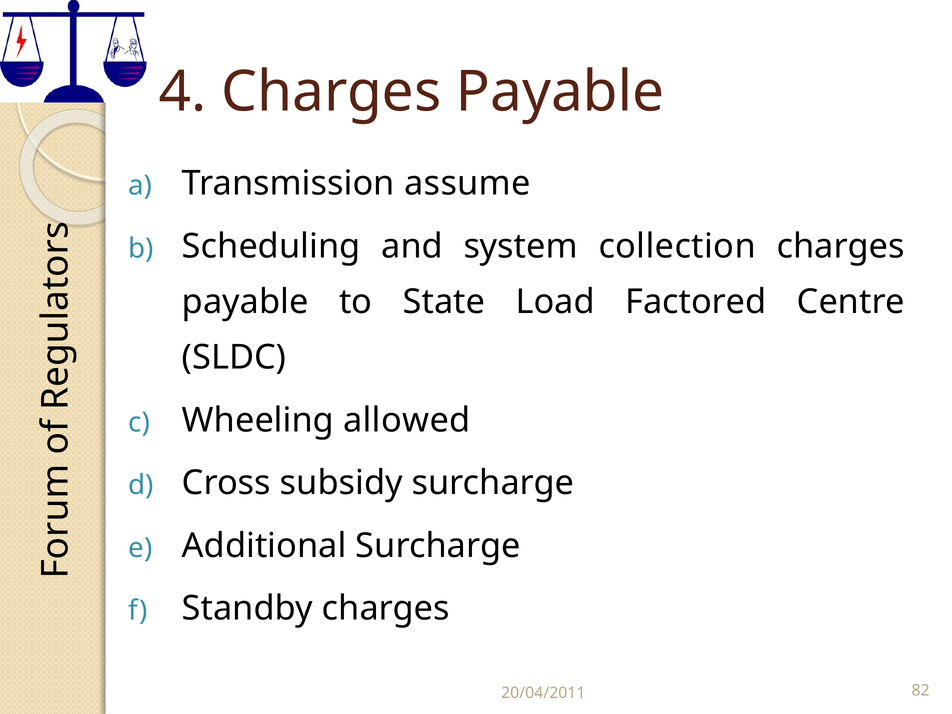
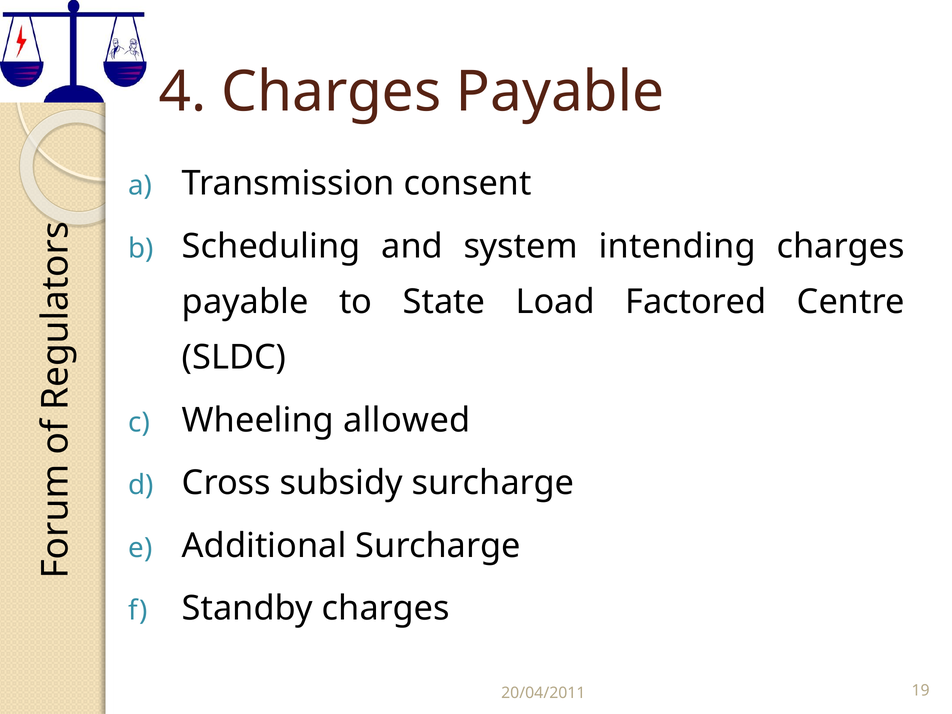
assume: assume -> consent (468, 183)
collection: collection -> intending (677, 246)
82: 82 -> 19 (921, 690)
